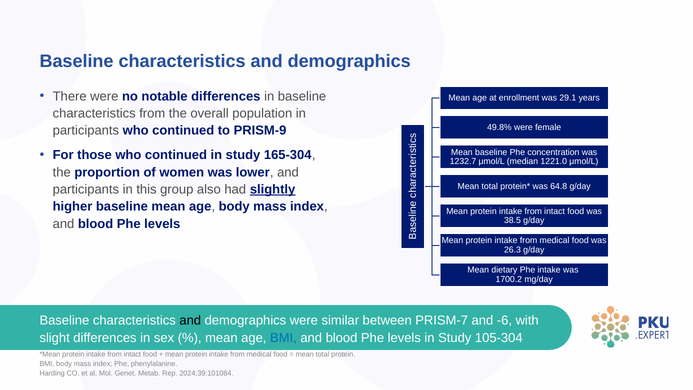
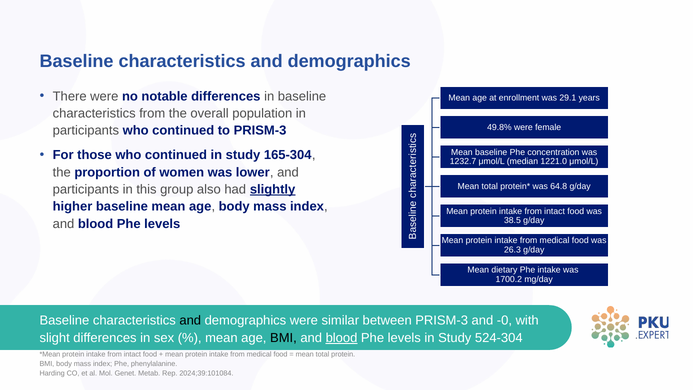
to PRISM-9: PRISM-9 -> PRISM-3 (260, 131)
between PRISM-7: PRISM-7 -> PRISM-3 (442, 320)
-6: -6 -> -0 (504, 320)
BMI colour: blue -> black (283, 338)
blood underline: none -> present (342, 338)
105-304: 105-304 -> 524-304 (499, 338)
